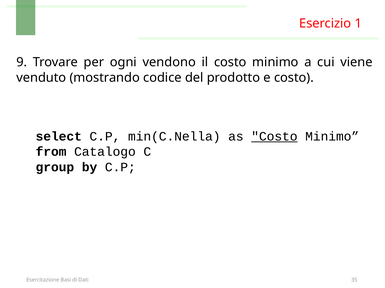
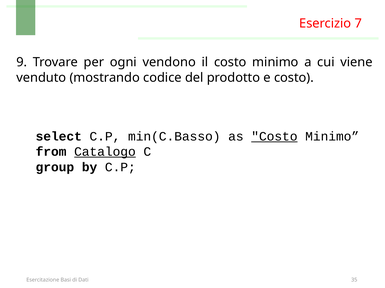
1: 1 -> 7 (358, 23)
min(C.Nella: min(C.Nella -> min(C.Basso (174, 137)
Catalogo underline: none -> present (105, 152)
